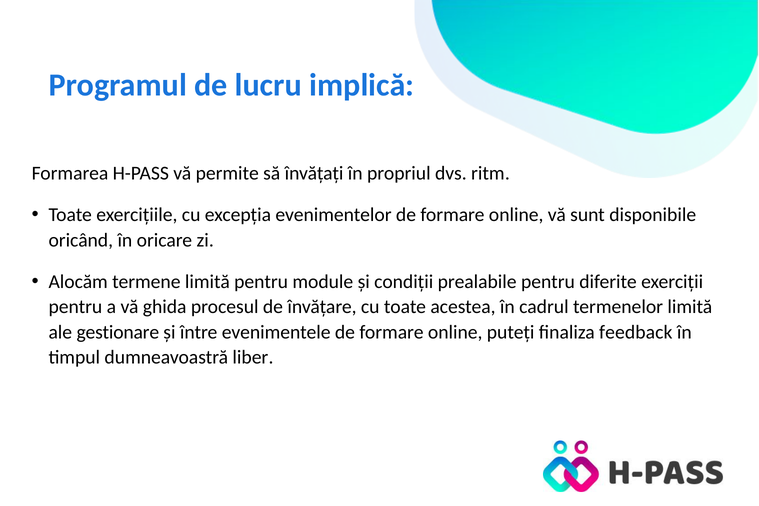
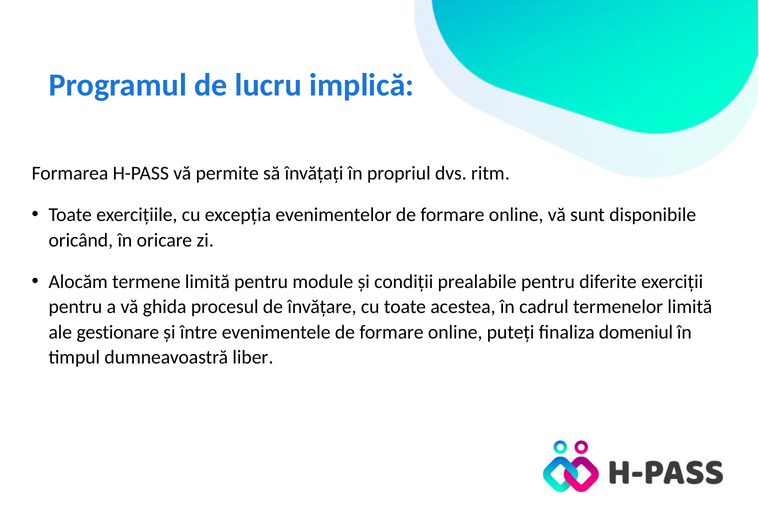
feedback: feedback -> domeniul (636, 332)
